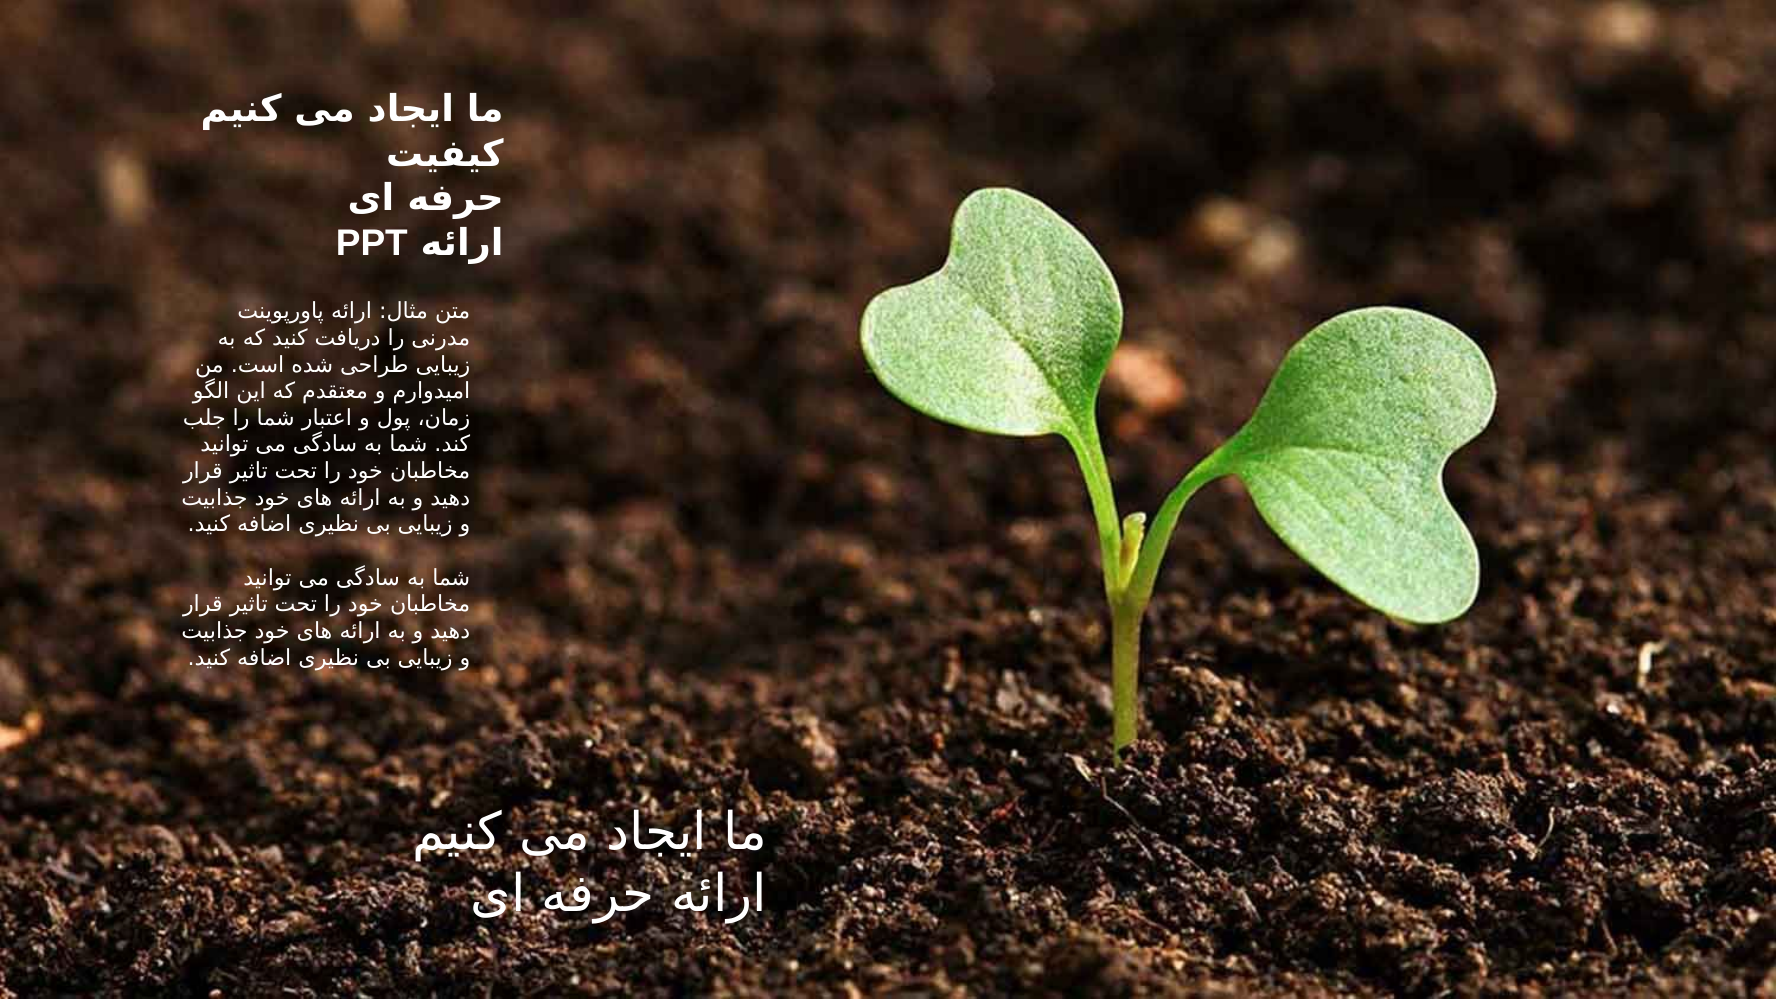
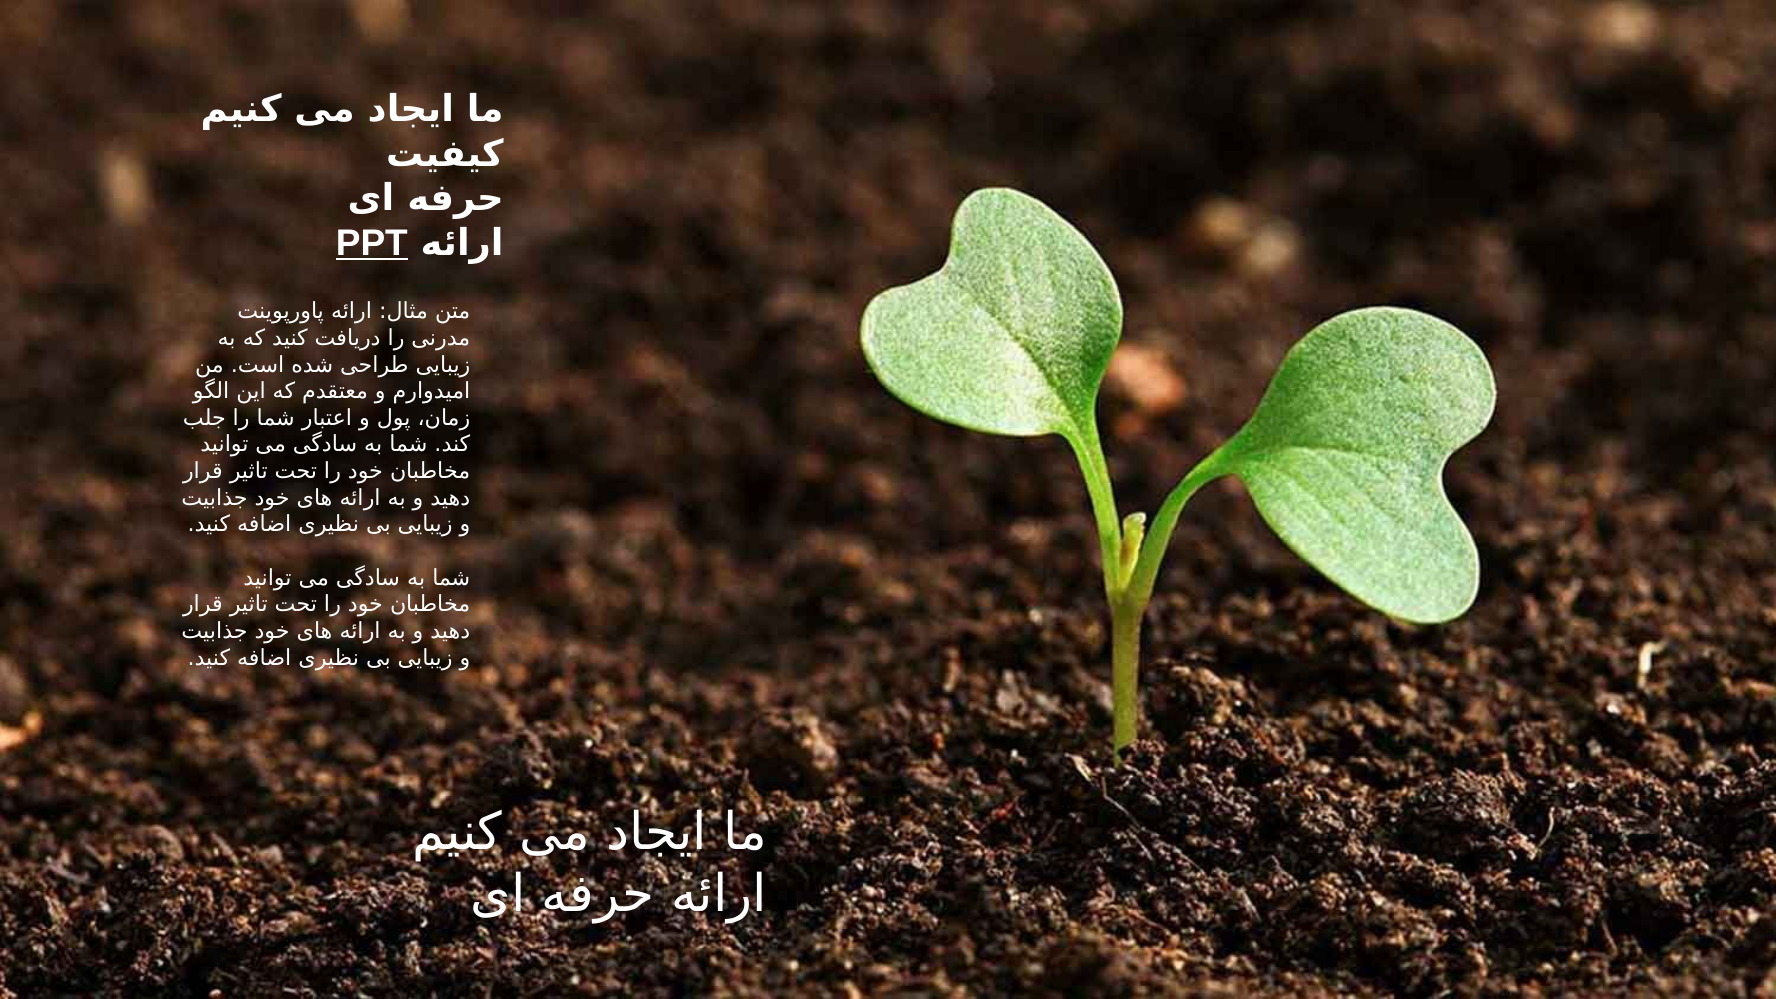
PPT underline: none -> present (372, 243)
